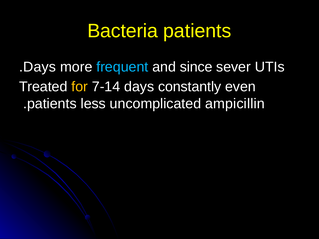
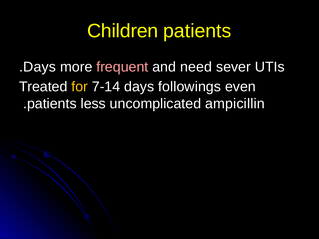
Bacteria: Bacteria -> Children (123, 31)
frequent colour: light blue -> pink (122, 67)
since: since -> need (196, 67)
constantly: constantly -> followings (190, 87)
